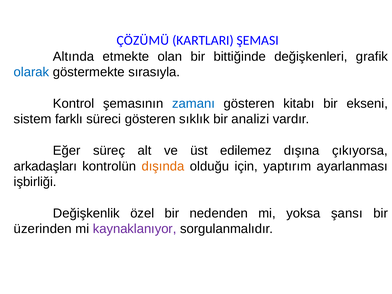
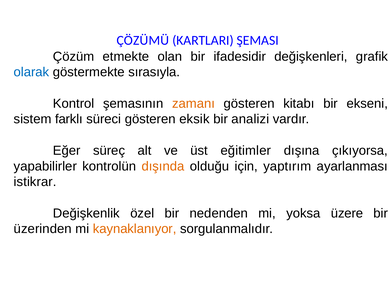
Altında: Altında -> Çözüm (74, 56)
bittiğinde: bittiğinde -> ifadesidir (240, 56)
zamanı colour: blue -> orange (194, 103)
sıklık: sıklık -> eksik (194, 119)
edilemez: edilemez -> eğitimler (246, 151)
arkadaşları: arkadaşları -> yapabilirler (45, 166)
işbirliği: işbirliği -> istikrar (35, 182)
şansı: şansı -> üzere (347, 213)
kaynaklanıyor colour: purple -> orange (135, 229)
